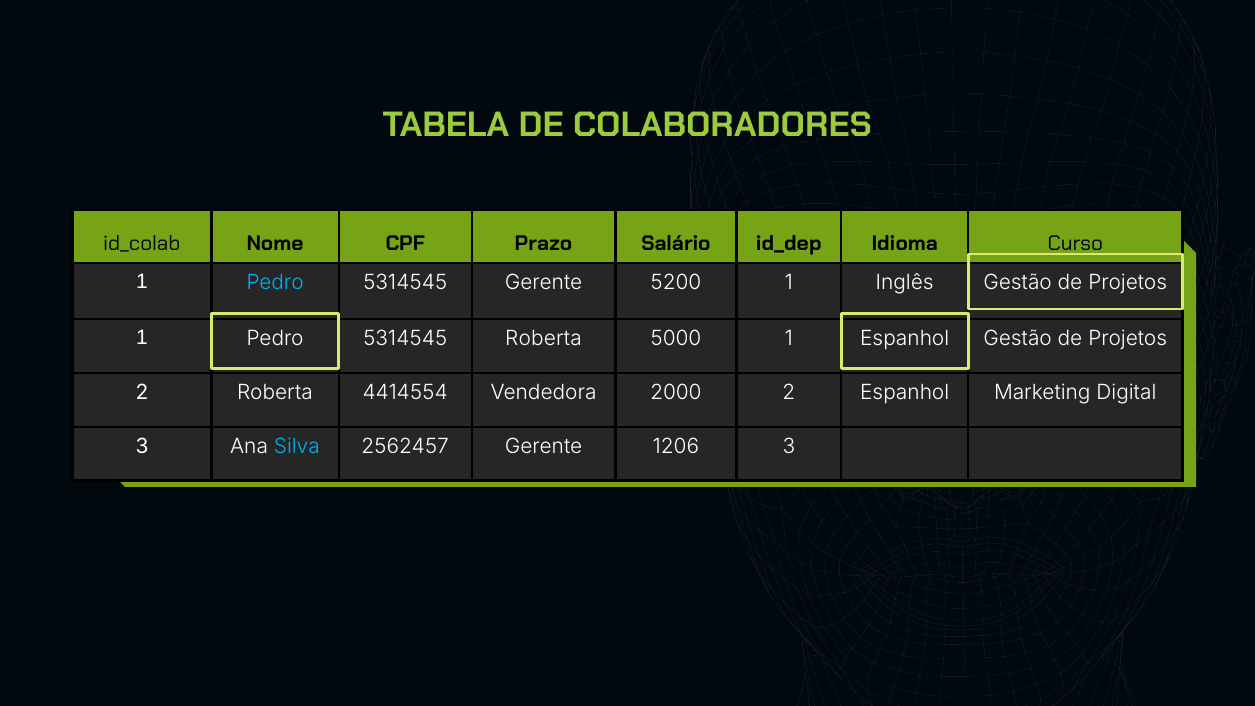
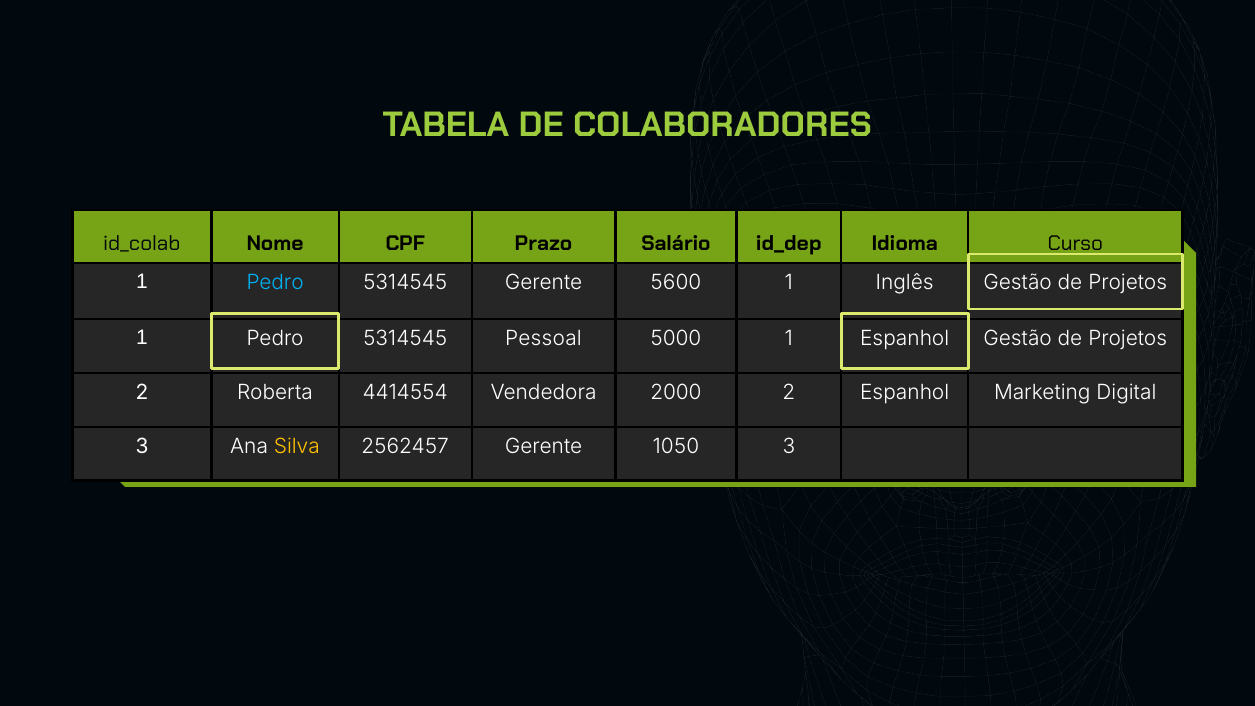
5200: 5200 -> 5600 (676, 283)
5314545 Roberta: Roberta -> Pessoal (543, 338)
Silva colour: light blue -> yellow (297, 446)
1206: 1206 -> 1050 (676, 446)
